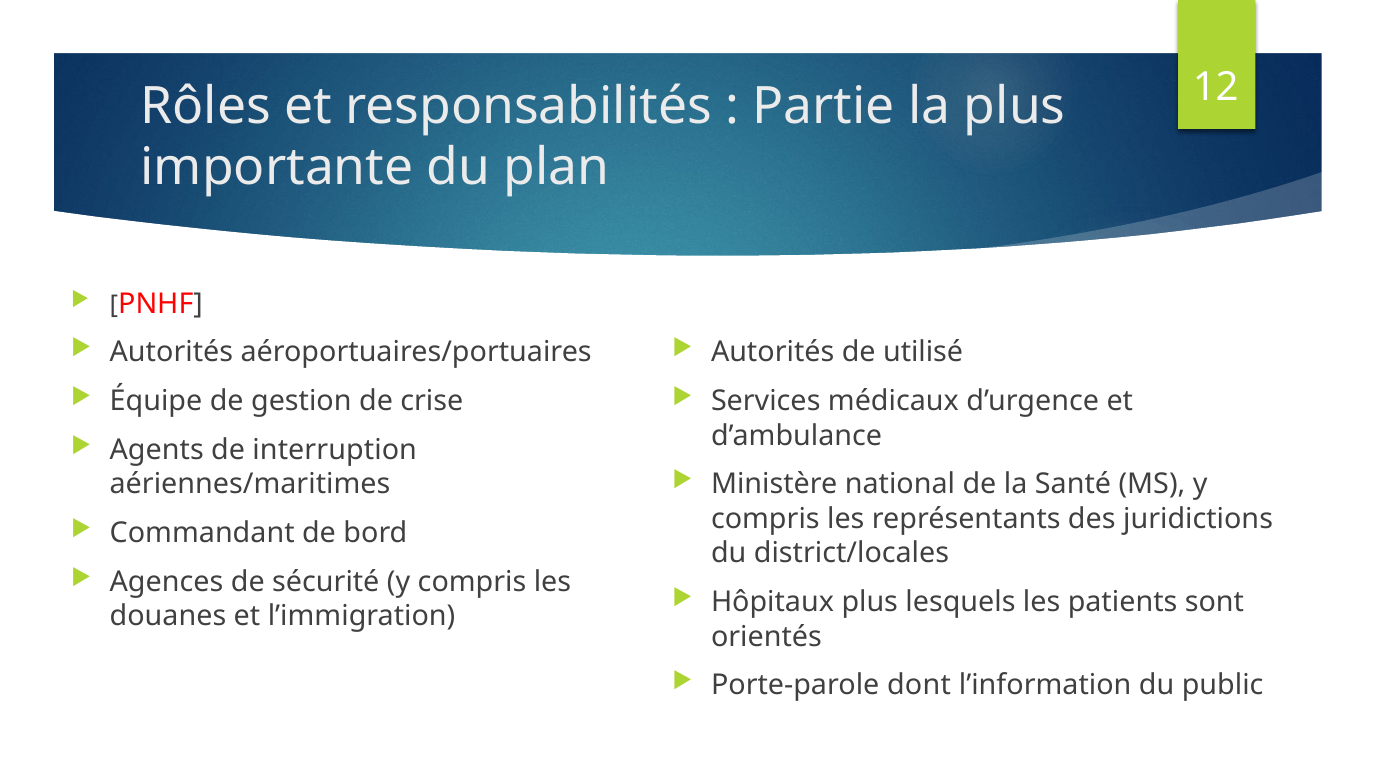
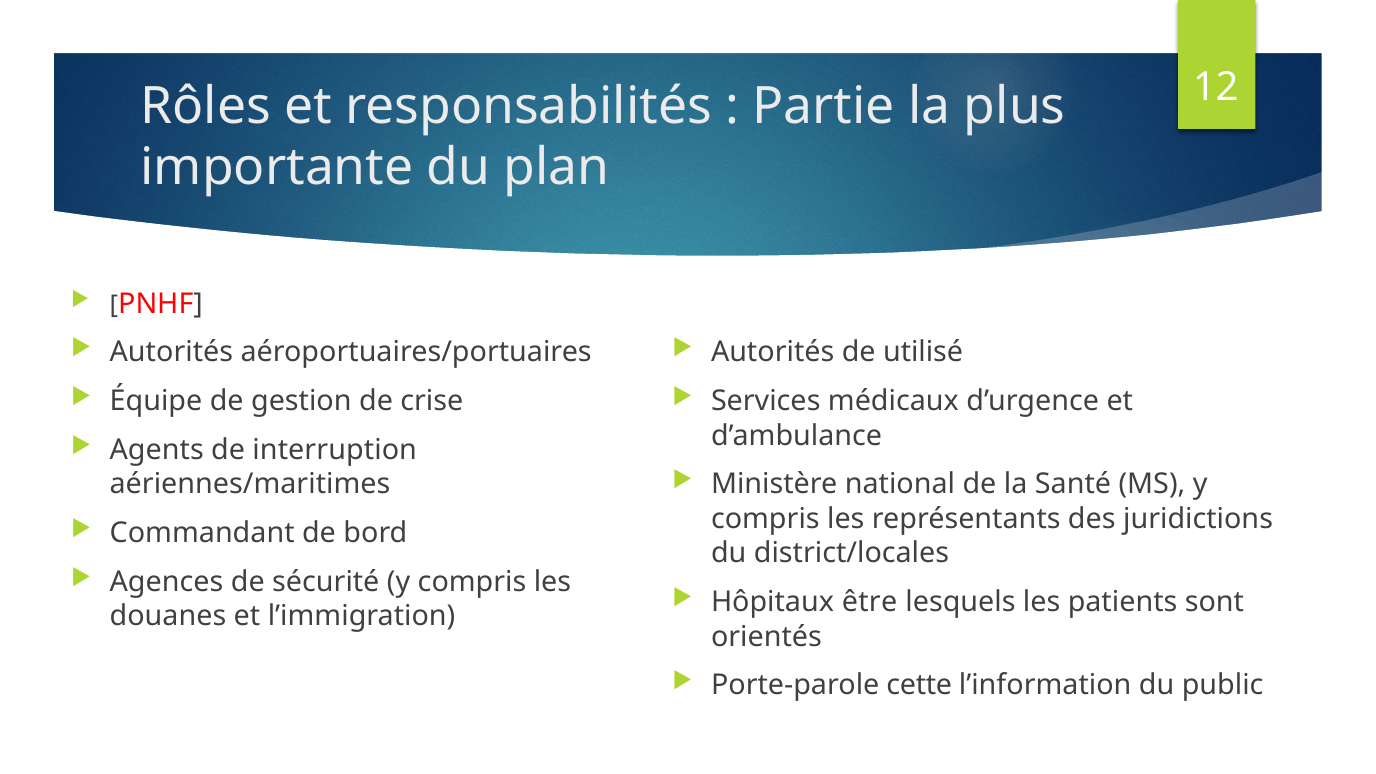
Hôpitaux plus: plus -> être (870, 602)
dont: dont -> cette (919, 685)
